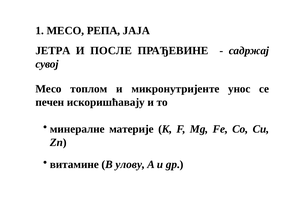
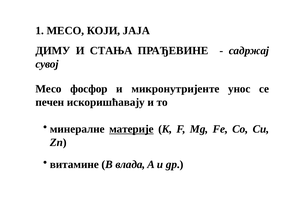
РЕПА: РЕПА -> КОЈИ (103, 31)
ЈЕТРА: ЈЕТРА -> ДИМУ (53, 51)
ПОСЛЕ: ПОСЛЕ -> СТАЊА (111, 51)
топлoм: топлoм -> фосфор (89, 89)
материје underline: none -> present (131, 129)
улову: улову -> владa (130, 165)
